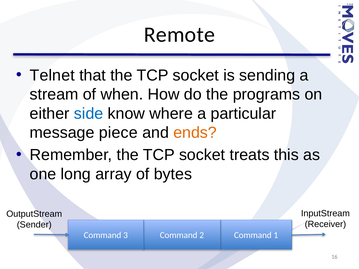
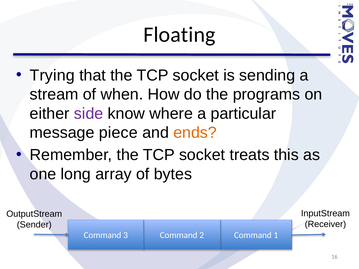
Remote: Remote -> Floating (179, 35)
Telnet: Telnet -> Trying (52, 75)
side colour: blue -> purple (89, 114)
